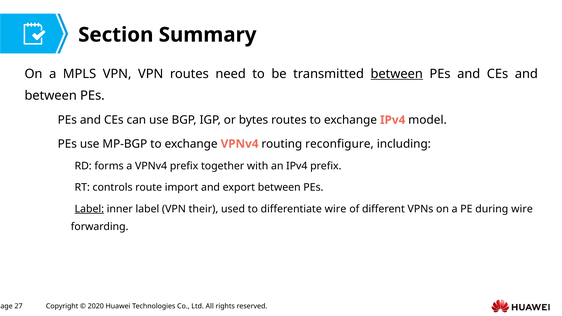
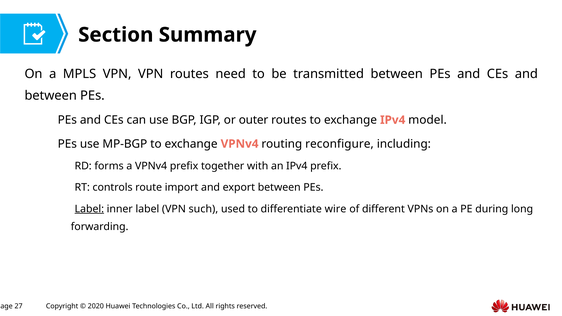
between underline: present -> none (397, 74)
bytes: bytes -> outer (254, 120)
their: their -> such (203, 209)
during wire: wire -> long (522, 209)
